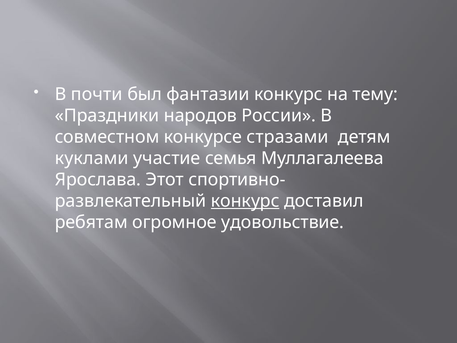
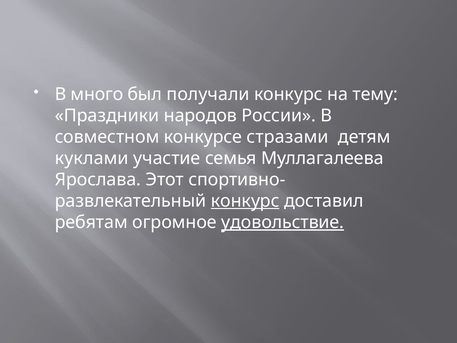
почти: почти -> много (97, 94)
фантазии: фантазии -> получали (208, 94)
удовольствие underline: none -> present (283, 222)
